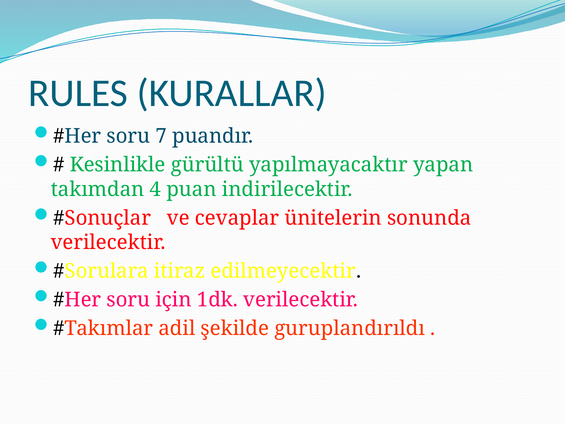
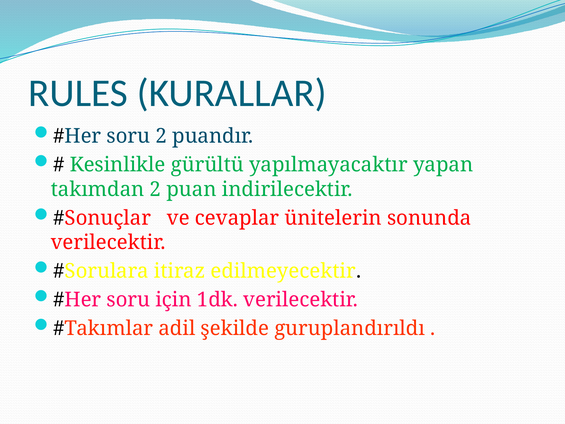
soru 7: 7 -> 2 (161, 136)
takımdan 4: 4 -> 2 (155, 189)
